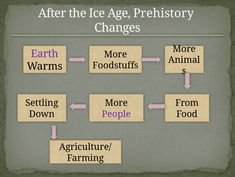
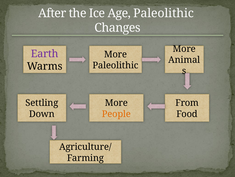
Age Prehistory: Prehistory -> Paleolithic (164, 13)
Foodstuffs: Foodstuffs -> Paleolithic (115, 65)
People colour: purple -> orange (116, 113)
